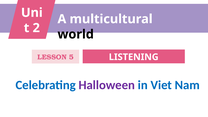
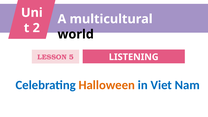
Halloween colour: purple -> orange (107, 85)
